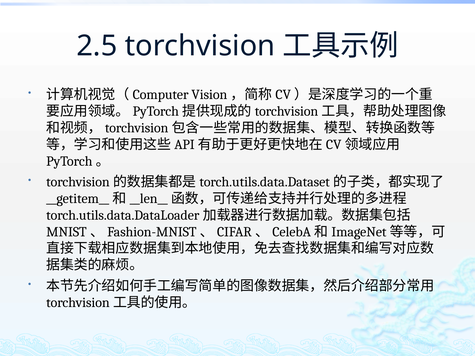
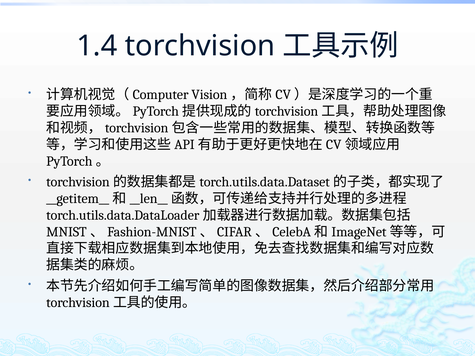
2.5: 2.5 -> 1.4 (97, 46)
